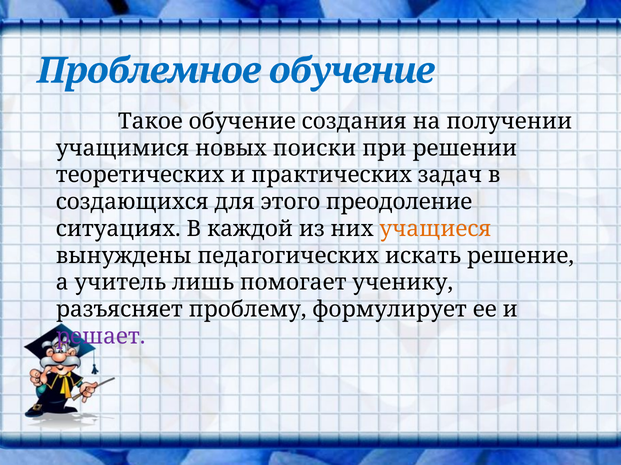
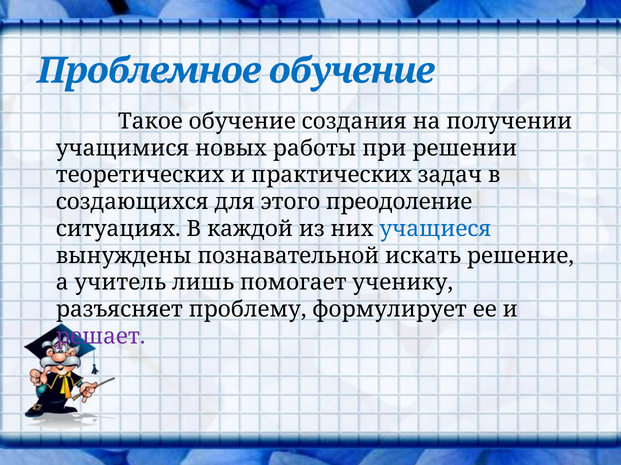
поиски: поиски -> работы (315, 148)
учащиеся colour: orange -> blue (435, 229)
педагогических: педагогических -> познавательной (288, 256)
